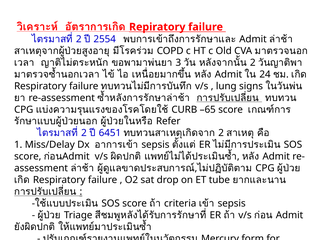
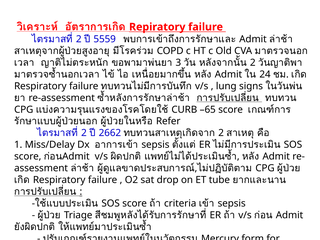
2554: 2554 -> 5559 (105, 39)
6451: 6451 -> 2662 (110, 133)
